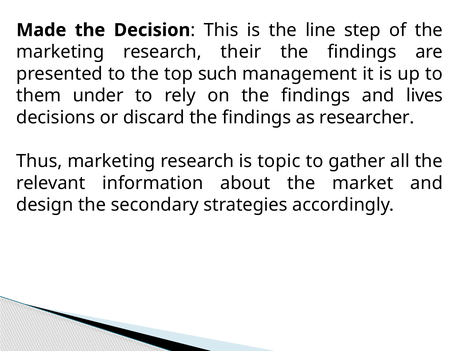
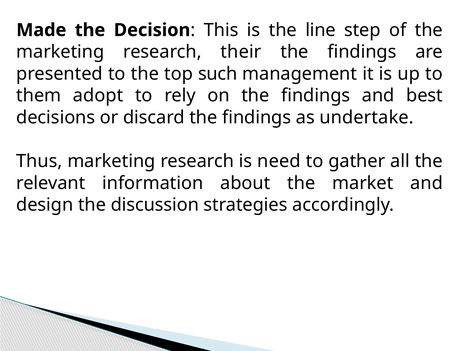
under: under -> adopt (98, 95)
lives: lives -> best (425, 95)
researcher: researcher -> undertake (367, 117)
topic: topic -> need (279, 161)
secondary: secondary -> discussion (155, 204)
